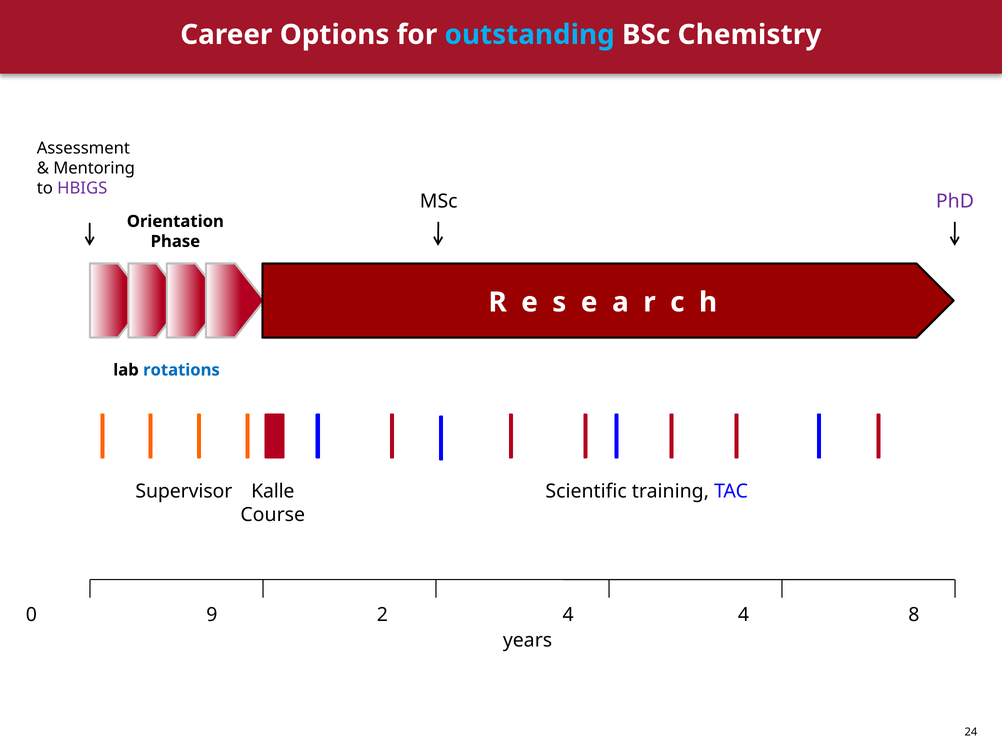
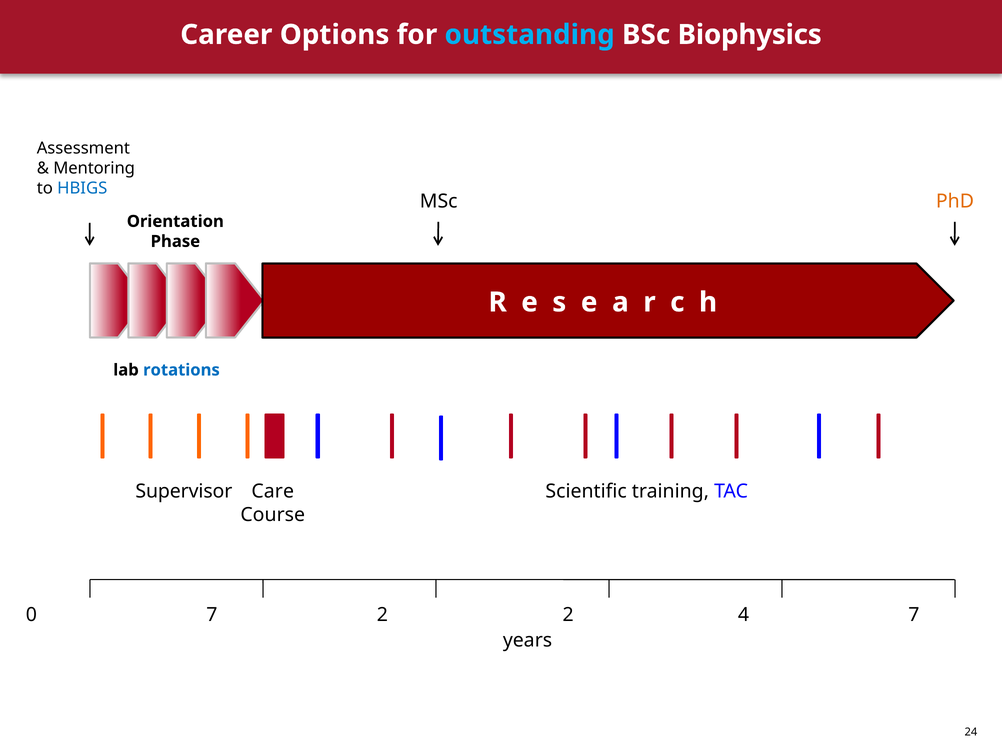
Chemistry: Chemistry -> Biophysics (750, 35)
HBIGS colour: purple -> blue (82, 189)
PhD colour: purple -> orange (955, 202)
Kalle: Kalle -> Care (273, 492)
0 9: 9 -> 7 (212, 615)
2 4: 4 -> 2 (568, 615)
4 8: 8 -> 7 (914, 615)
